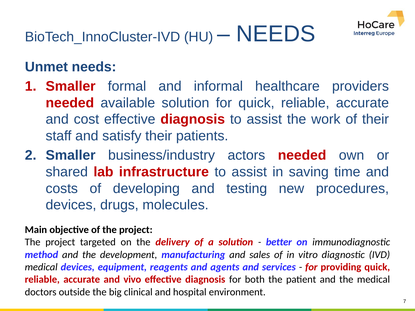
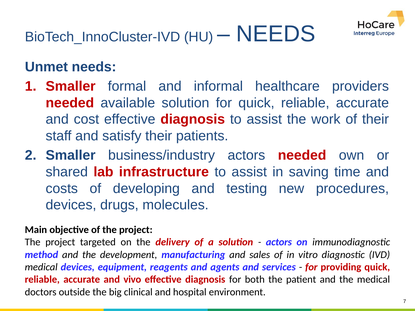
better: better -> actors (279, 242)
